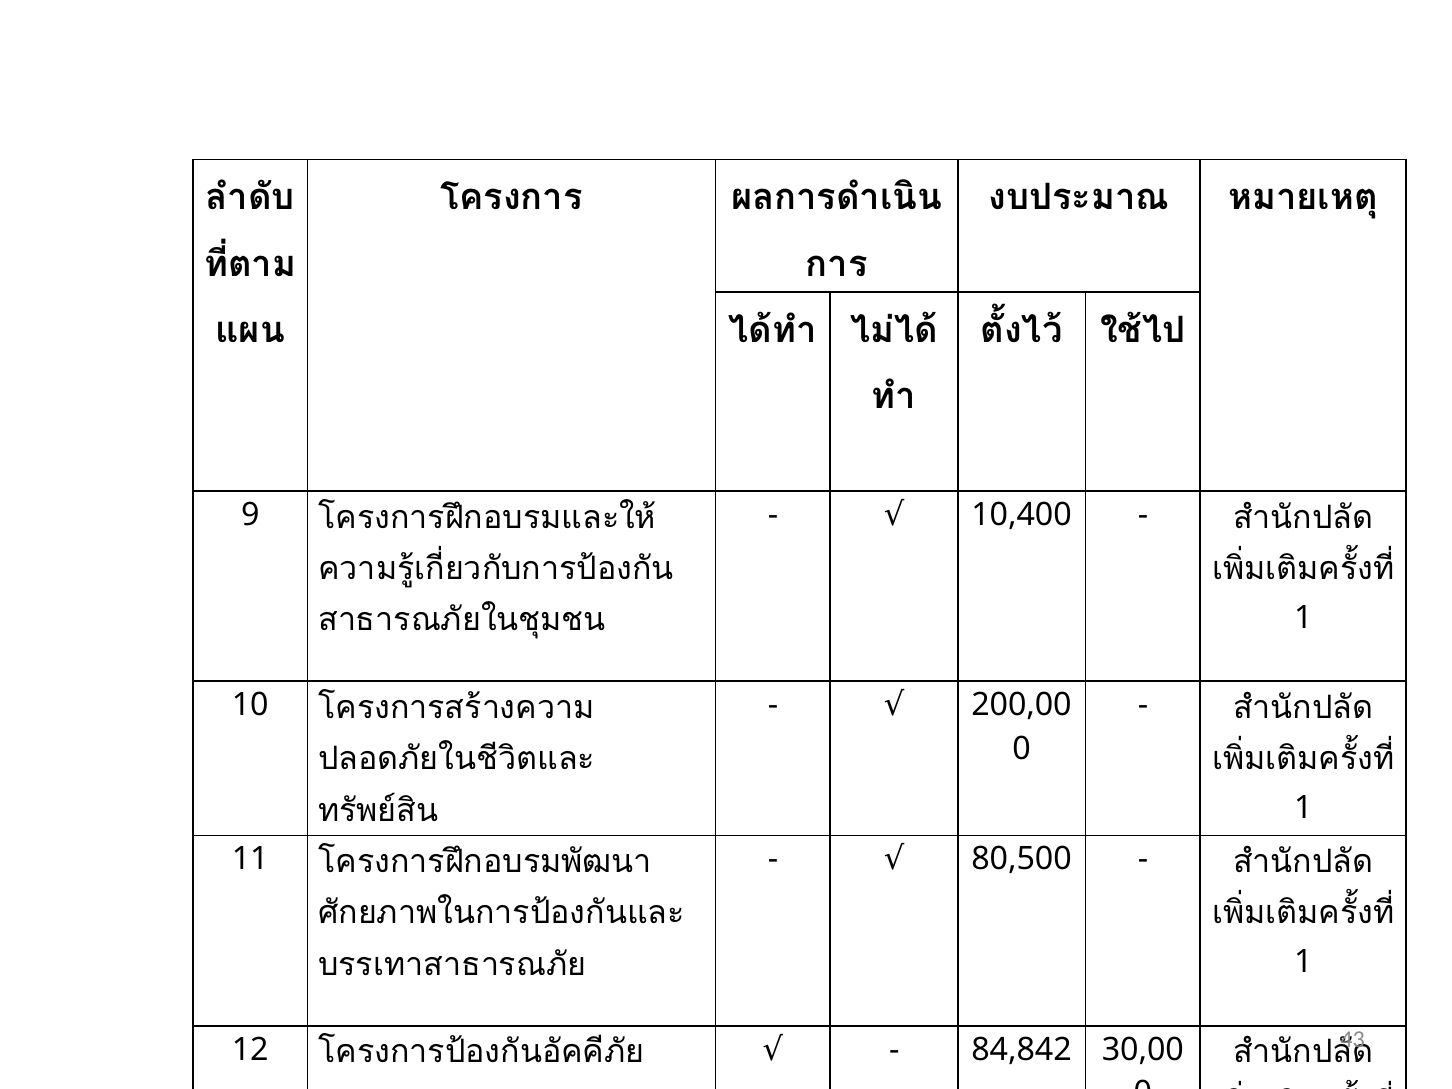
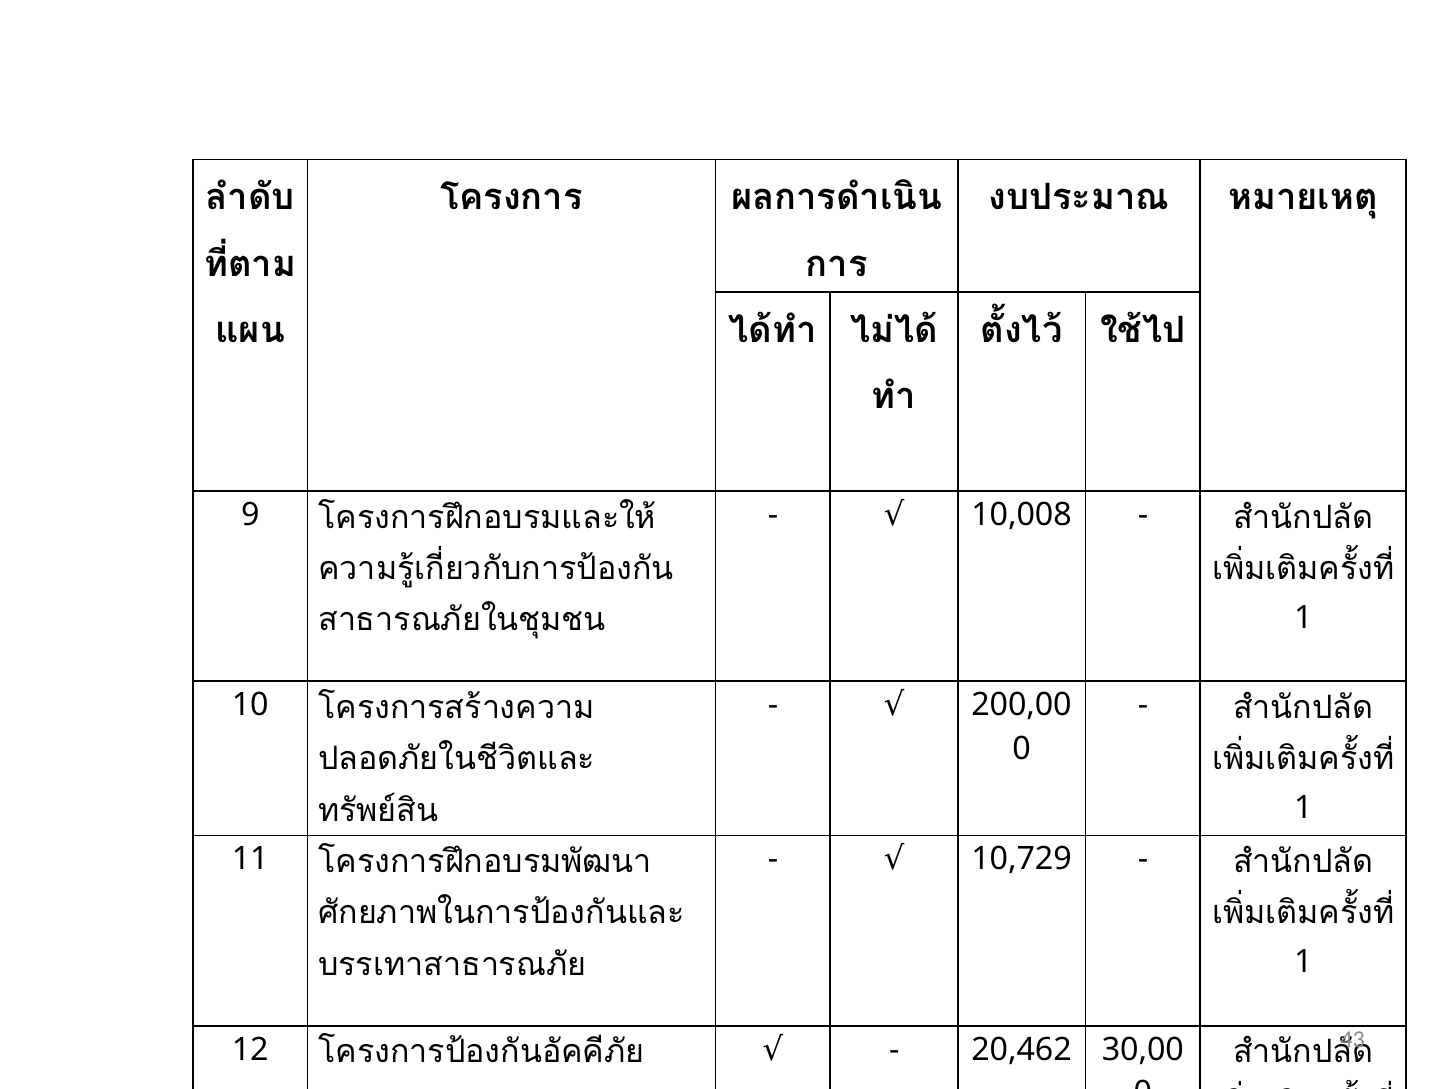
10,400: 10,400 -> 10,008 (1022, 515)
80,500: 80,500 -> 10,729 (1022, 859)
84,842: 84,842 -> 20,462 (1022, 1049)
